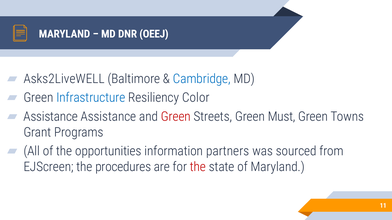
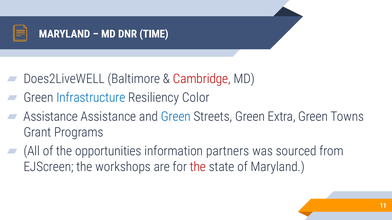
OEEJ: OEEJ -> TIME (154, 34)
Asks2LiveWELL: Asks2LiveWELL -> Does2LiveWELL (64, 79)
Cambridge colour: blue -> red (202, 79)
Green colour: red -> blue (176, 117)
Must: Must -> Extra (282, 117)
procedures: procedures -> workshops (123, 167)
